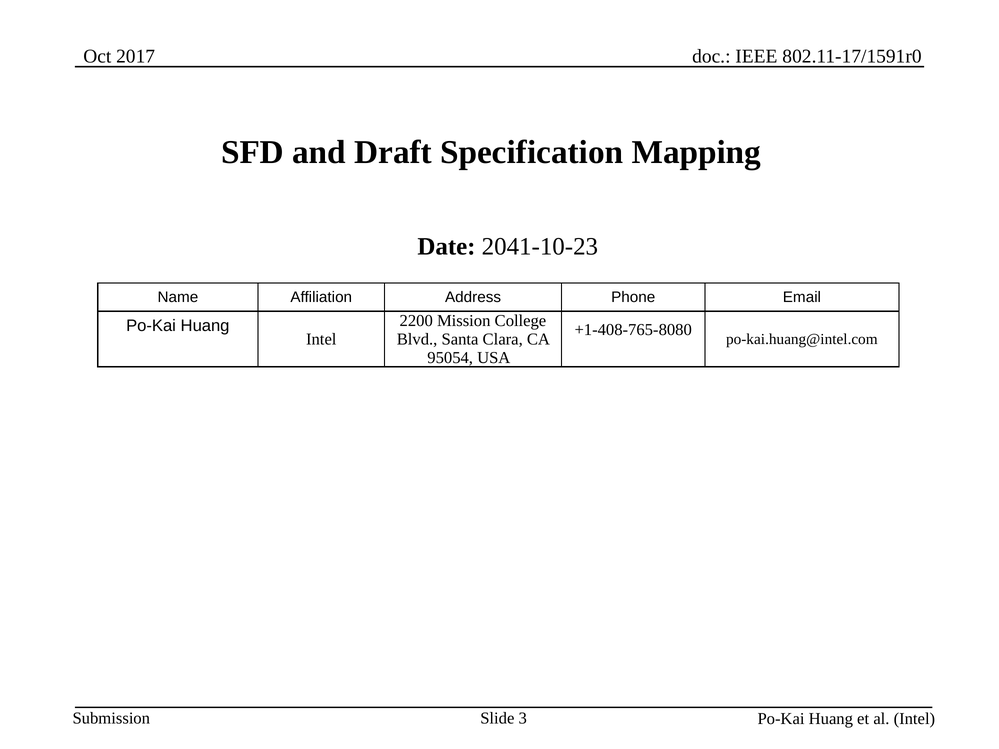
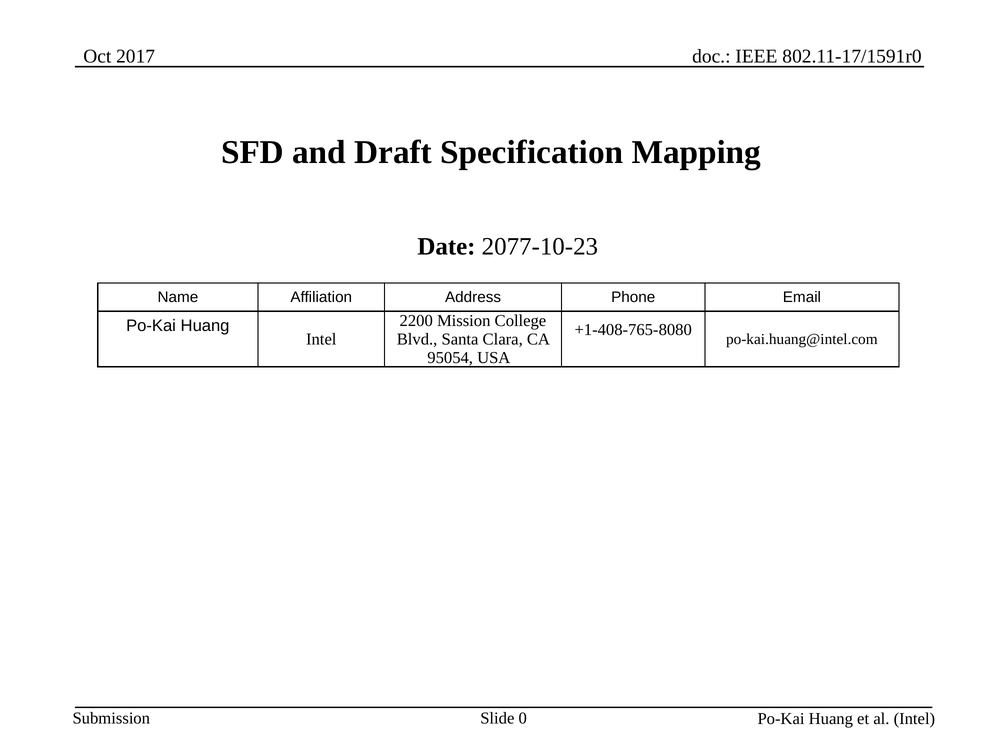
2041-10-23: 2041-10-23 -> 2077-10-23 (540, 247)
3: 3 -> 0 (523, 719)
